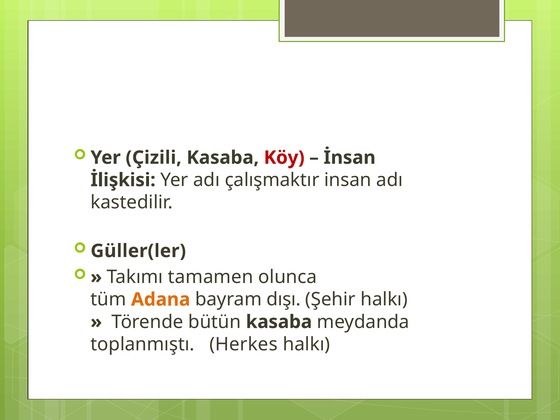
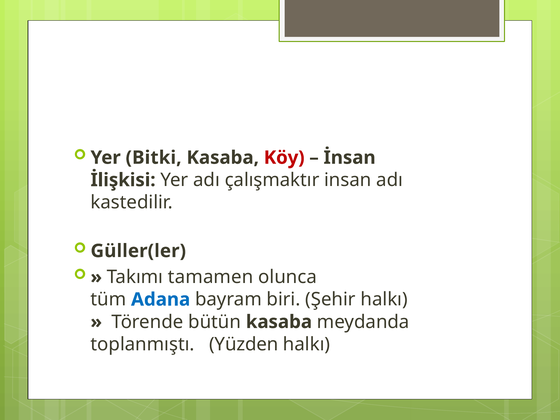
Çizili: Çizili -> Bitki (154, 158)
Adana colour: orange -> blue (161, 299)
dışı: dışı -> biri (284, 299)
Herkes: Herkes -> Yüzden (244, 344)
